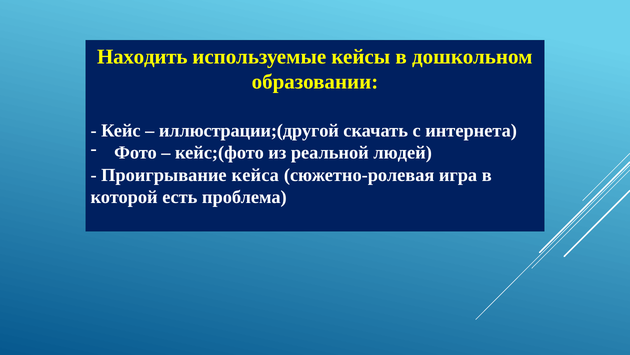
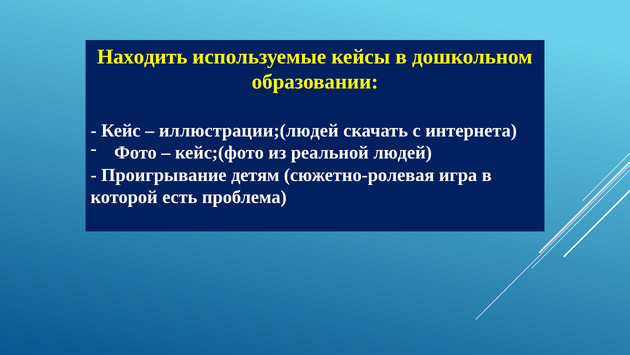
иллюстрации;(другой: иллюстрации;(другой -> иллюстрации;(людей (249, 131)
кейса: кейса -> детям (255, 175)
